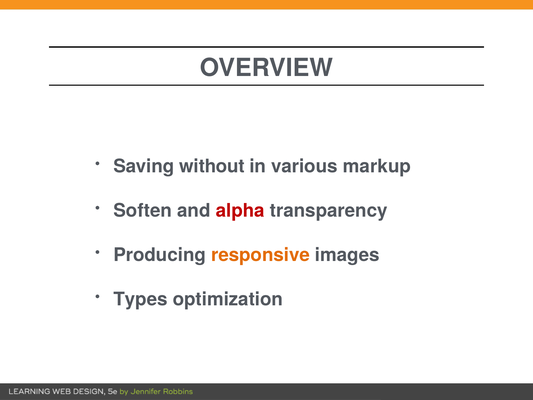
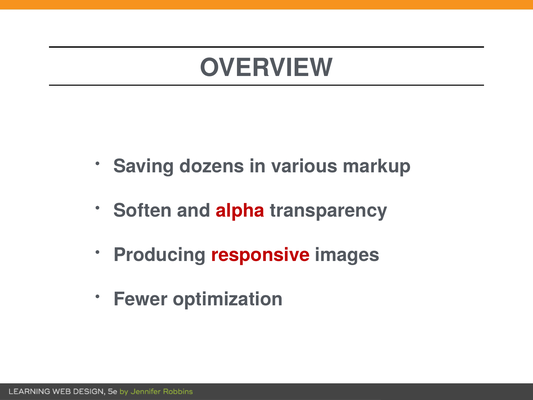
without: without -> dozens (212, 166)
responsive colour: orange -> red (260, 255)
Types: Types -> Fewer (140, 299)
